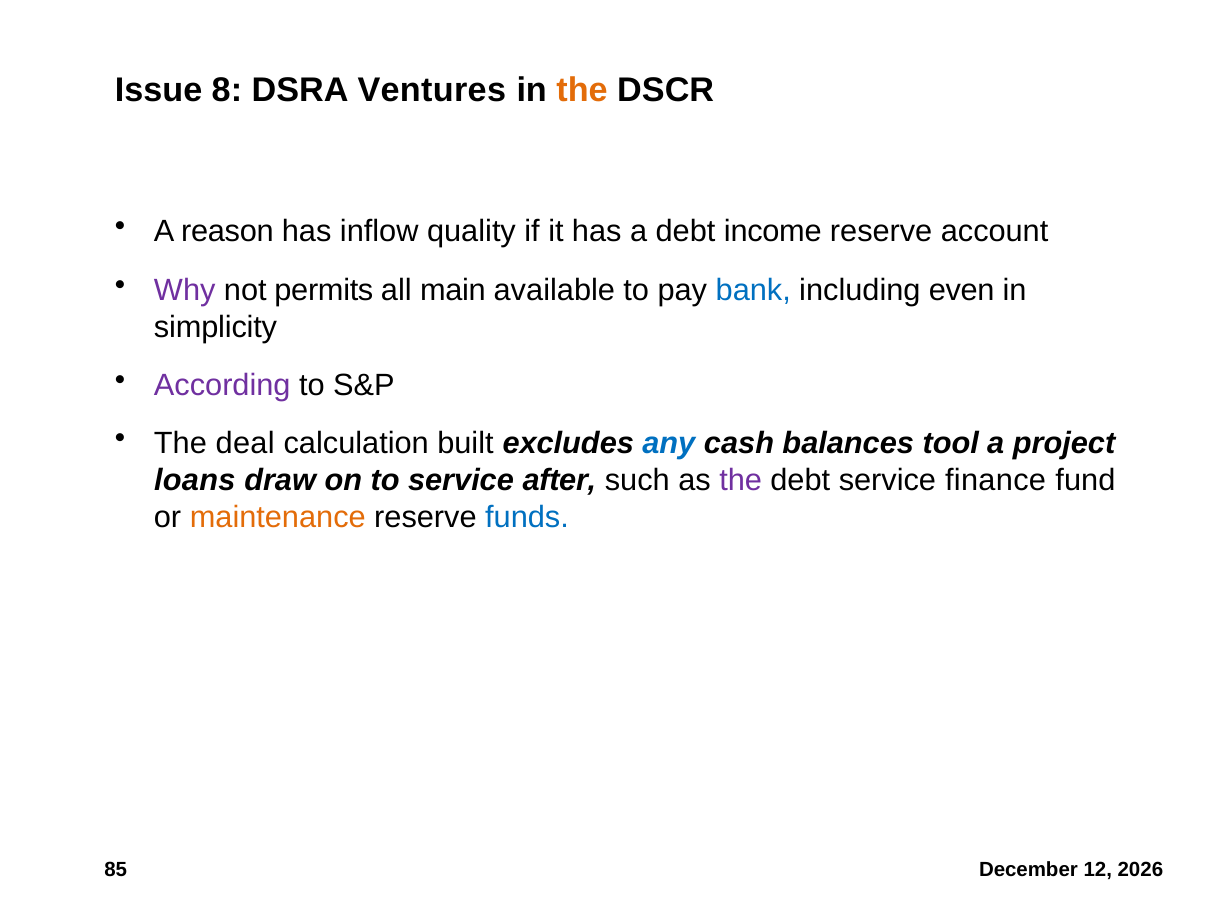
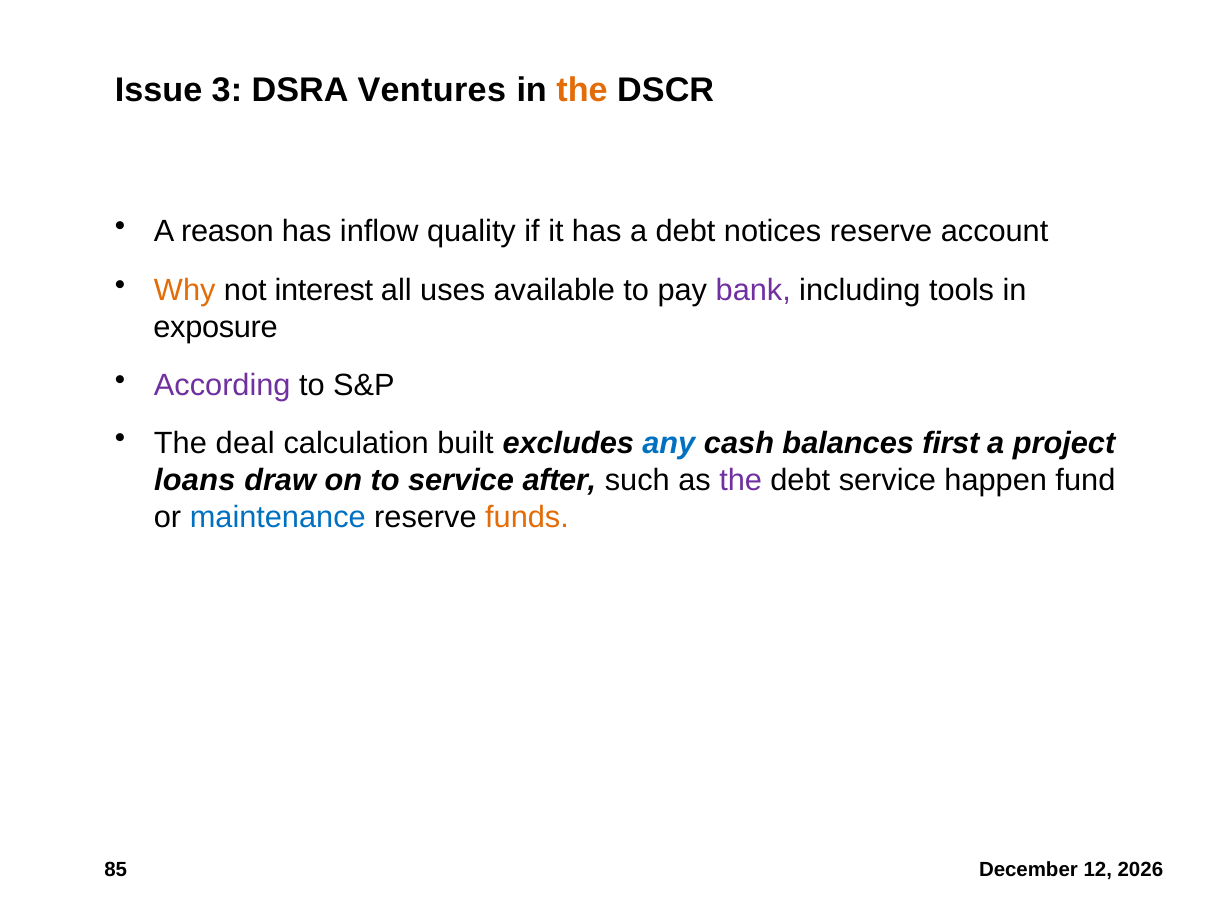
8: 8 -> 3 (227, 91)
income: income -> notices (773, 232)
Why colour: purple -> orange (185, 290)
permits: permits -> interest (324, 290)
main: main -> uses (453, 290)
bank colour: blue -> purple (753, 290)
even: even -> tools (962, 290)
simplicity: simplicity -> exposure (216, 327)
tool: tool -> first (951, 444)
finance: finance -> happen (996, 481)
maintenance colour: orange -> blue (278, 518)
funds colour: blue -> orange (527, 518)
